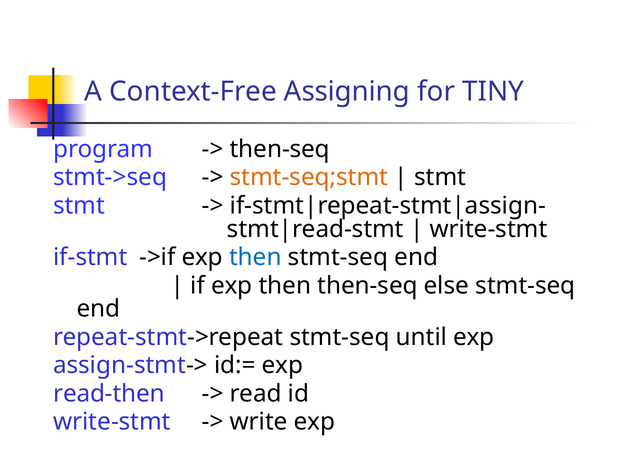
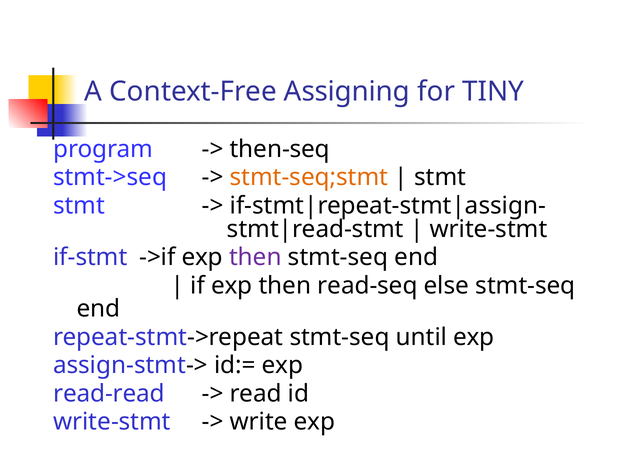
then colour: blue -> purple (255, 258)
then then-seq: then-seq -> read-seq (368, 286)
read-then: read-then -> read-read (109, 394)
